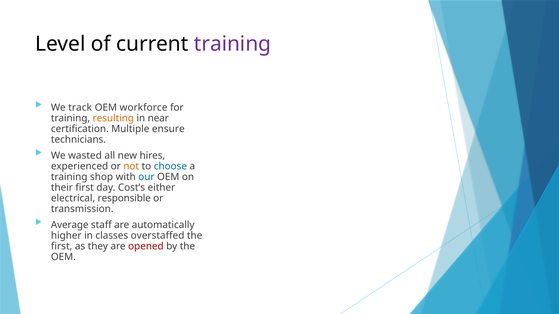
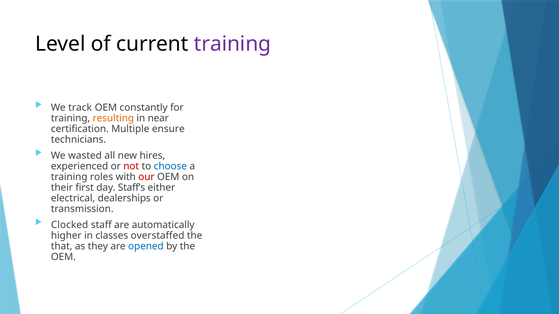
workforce: workforce -> constantly (144, 108)
not colour: orange -> red (131, 167)
shop: shop -> roles (102, 177)
our colour: blue -> red (146, 177)
Cost’s: Cost’s -> Staff’s (132, 188)
responsible: responsible -> dealerships (124, 199)
Average: Average -> Clocked (70, 225)
first: first -> that (62, 247)
opened colour: red -> blue (146, 247)
